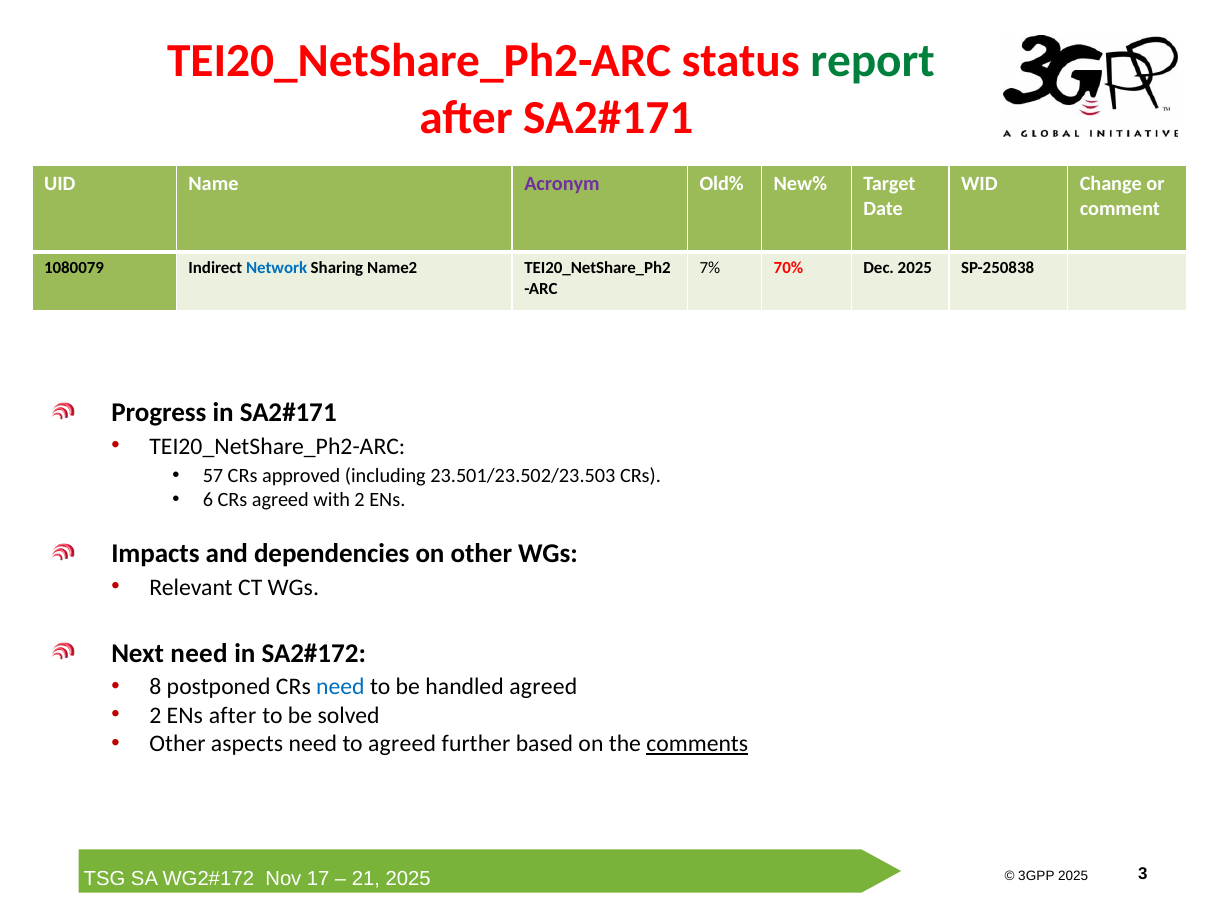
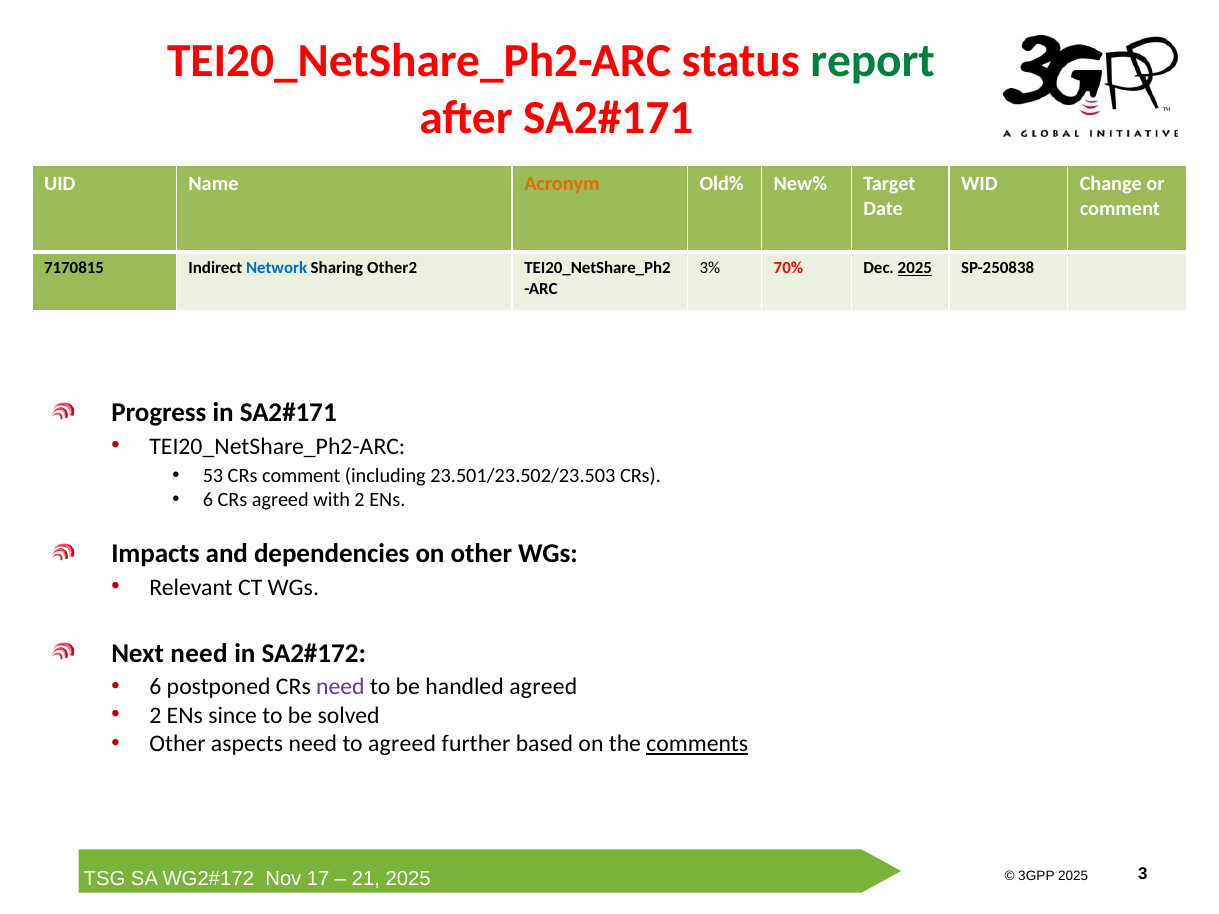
Acronym colour: purple -> orange (562, 184)
1080079: 1080079 -> 7170815 (74, 268)
Name2: Name2 -> Other2 (392, 268)
7%: 7% -> 3% (710, 268)
2025 underline: none -> present (915, 268)
57: 57 -> 53 (213, 476)
CRs approved: approved -> comment (301, 476)
8: 8 -> 6 (155, 687)
need colour: blue -> purple (340, 687)
ENs after: after -> since (233, 715)
